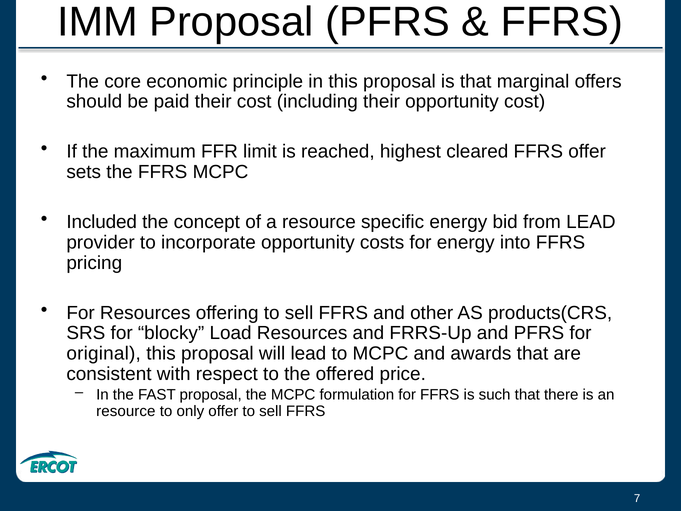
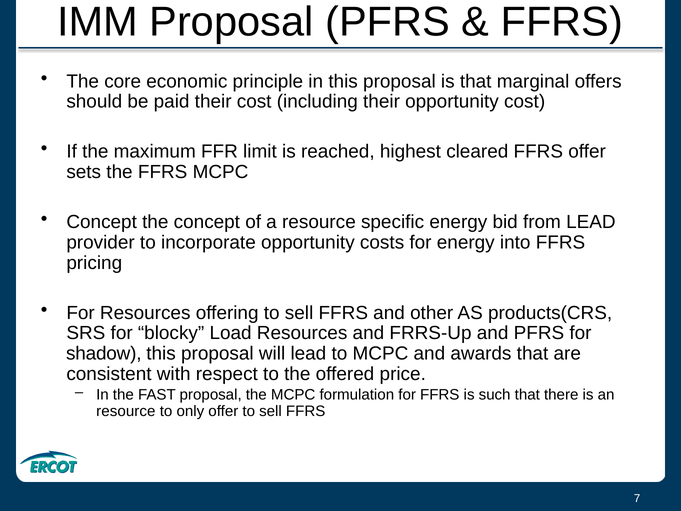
Included: Included -> Concept (102, 222)
original: original -> shadow (104, 354)
